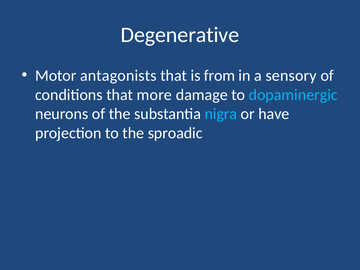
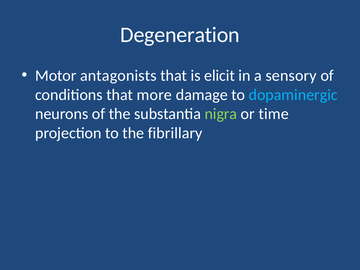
Degenerative: Degenerative -> Degeneration (180, 35)
from: from -> elicit (220, 76)
nigra colour: light blue -> light green (221, 114)
have: have -> time (274, 114)
sproadic: sproadic -> fibrillary (175, 133)
